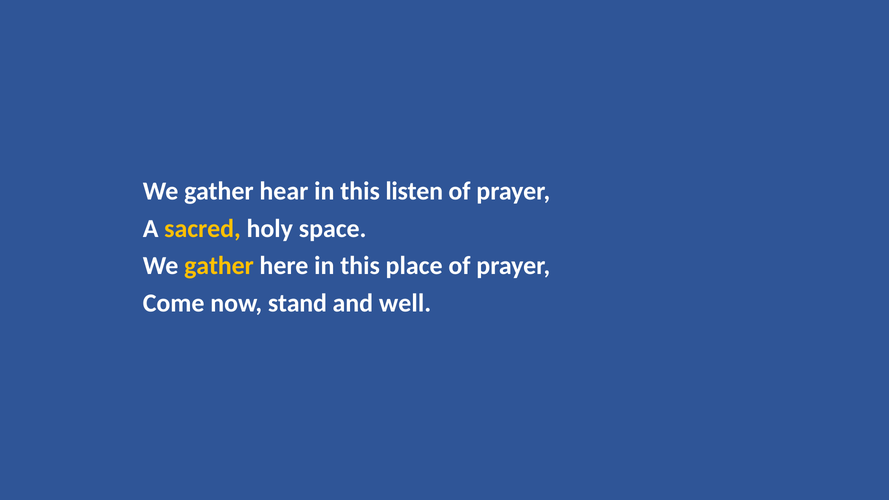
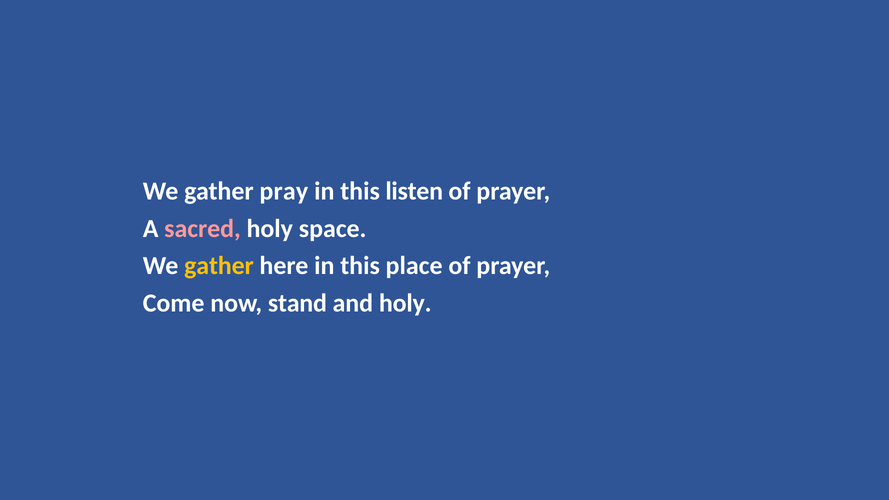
hear: hear -> pray (284, 191)
sacred colour: yellow -> pink (202, 229)
and well: well -> holy (405, 303)
